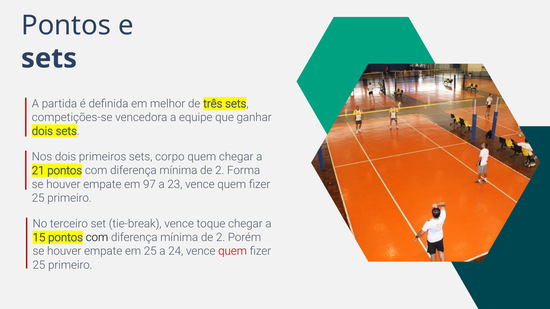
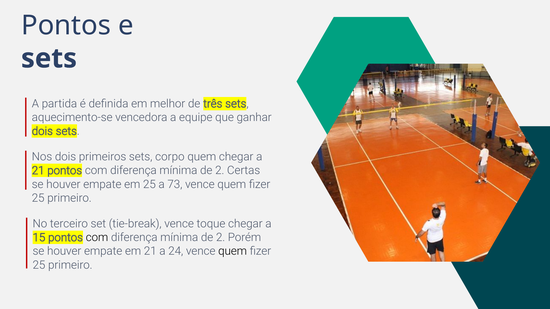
competições-se: competições-se -> aquecimento-se (72, 118)
Forma: Forma -> Certas (244, 171)
em 97: 97 -> 25 (149, 184)
23: 23 -> 73 (175, 184)
em 25: 25 -> 21 (150, 252)
quem colour: red -> black (233, 252)
